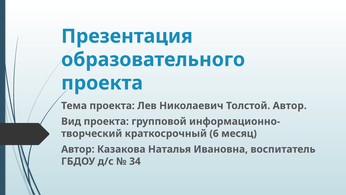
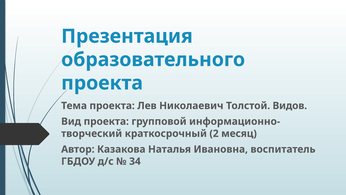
Толстой Автор: Автор -> Видов (290, 106)
6: 6 -> 2 (214, 133)
